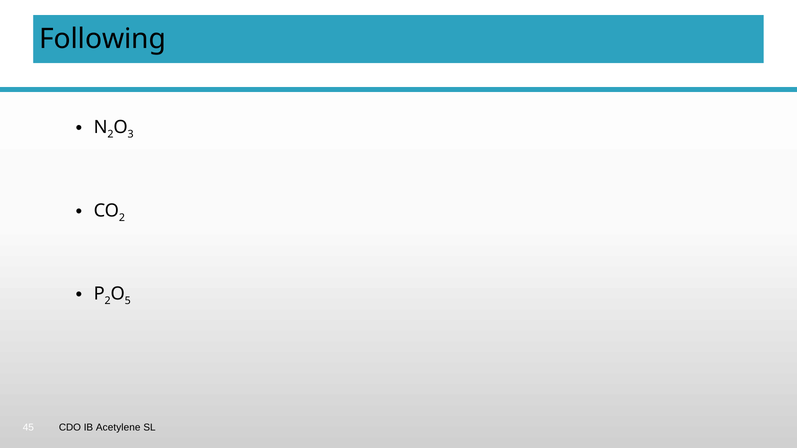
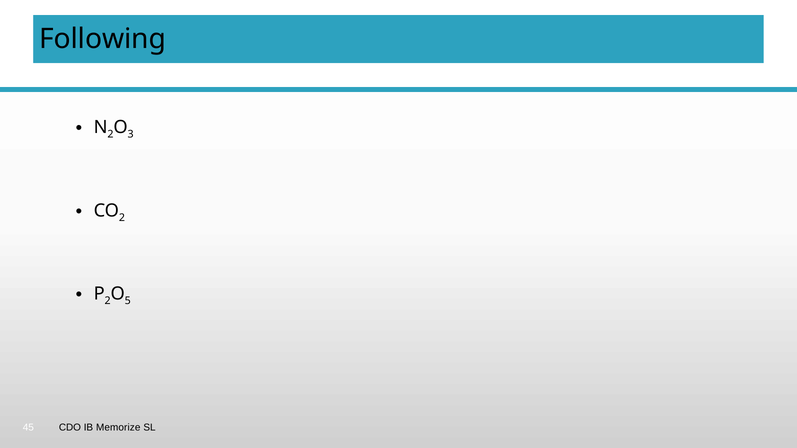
Acetylene: Acetylene -> Memorize (118, 428)
